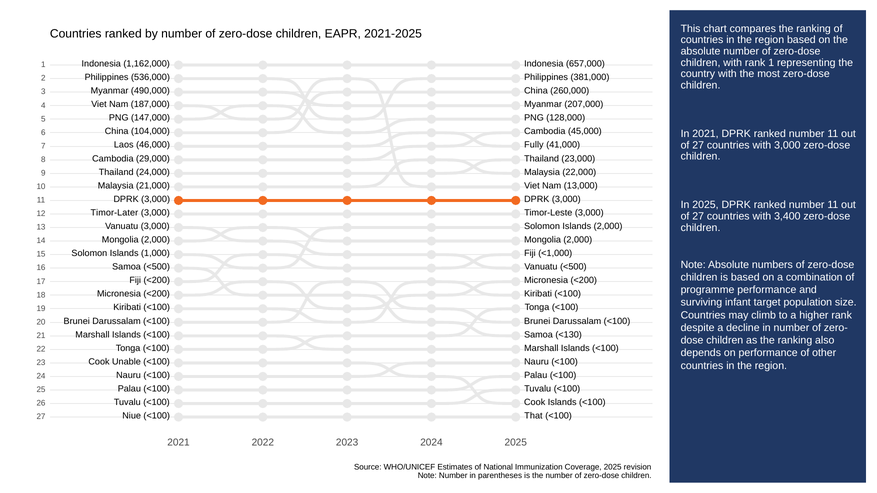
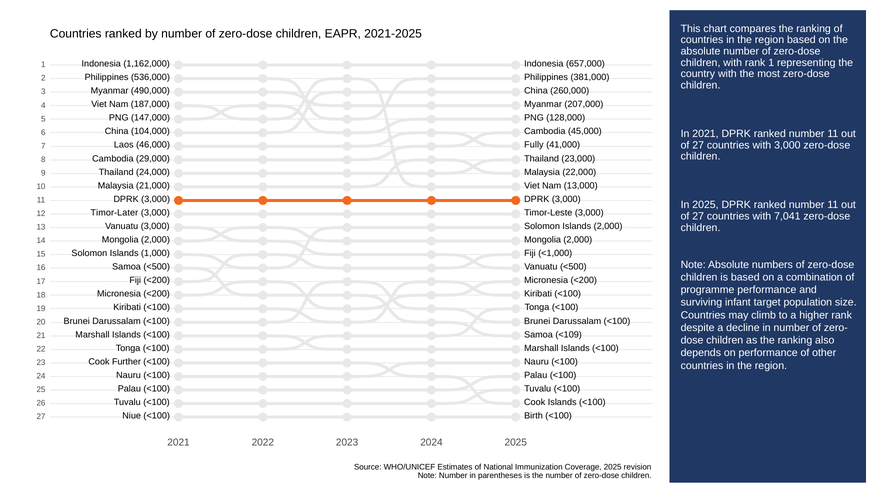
3,400: 3,400 -> 7,041 (787, 216)
<130: <130 -> <109 (569, 335)
Unable: Unable -> Further (126, 362)
That: That -> Birth (533, 416)
